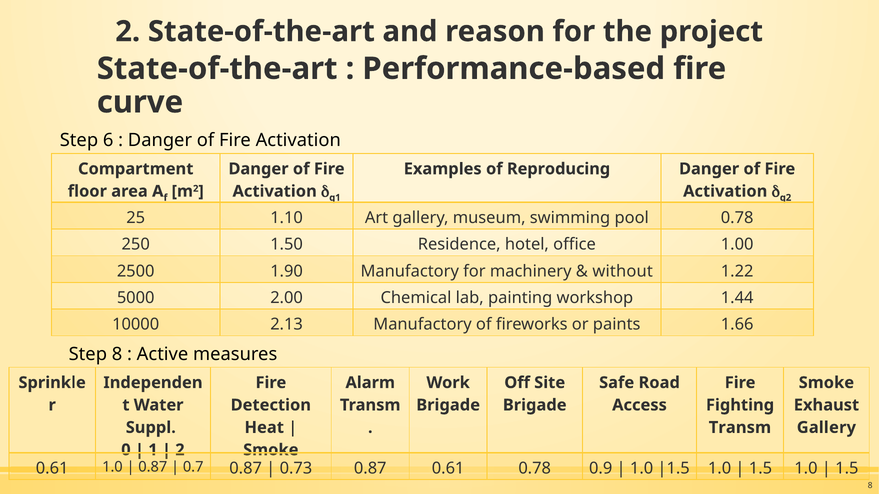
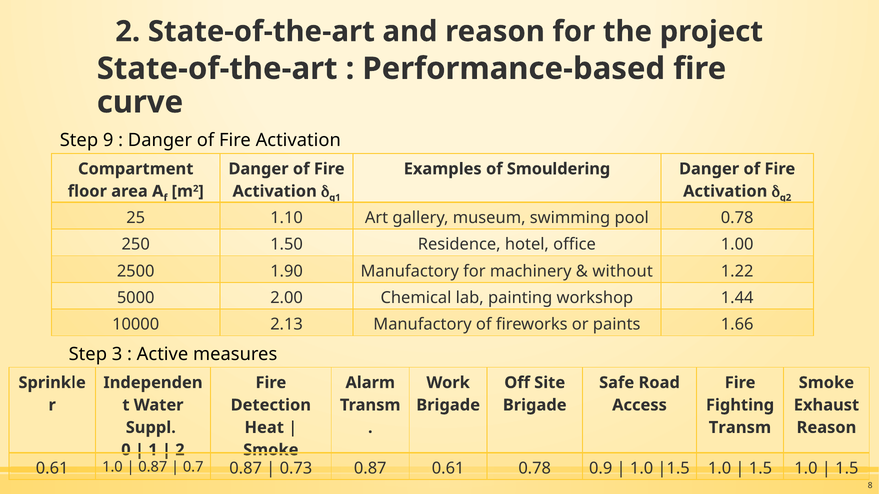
6: 6 -> 9 (108, 140)
Reproducing: Reproducing -> Smouldering (559, 169)
Step 8: 8 -> 3 (117, 354)
Gallery: Gallery -> Reason (826, 428)
